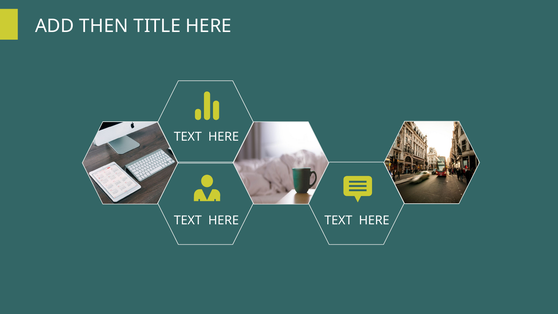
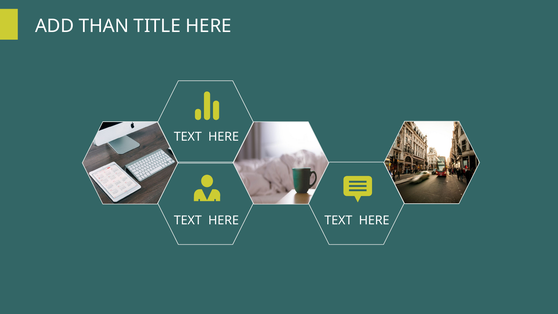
THEN: THEN -> THAN (104, 26)
